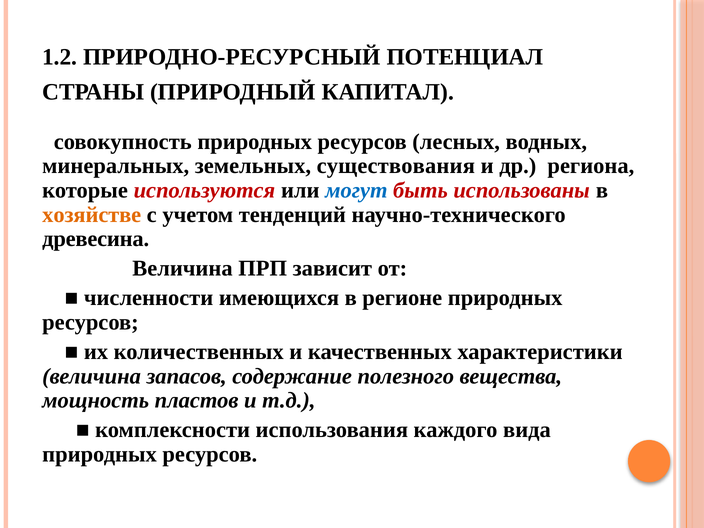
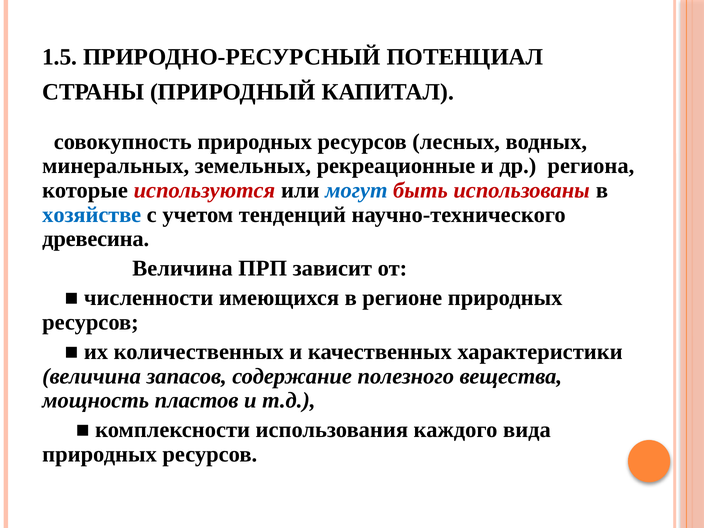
1.2: 1.2 -> 1.5 (60, 57)
существования: существования -> рекреационные (396, 166)
хозяйстве colour: orange -> blue (92, 215)
